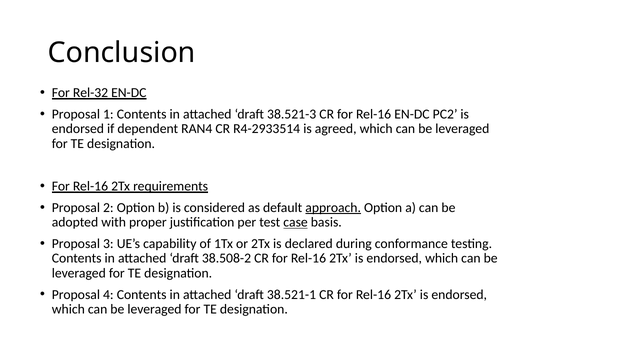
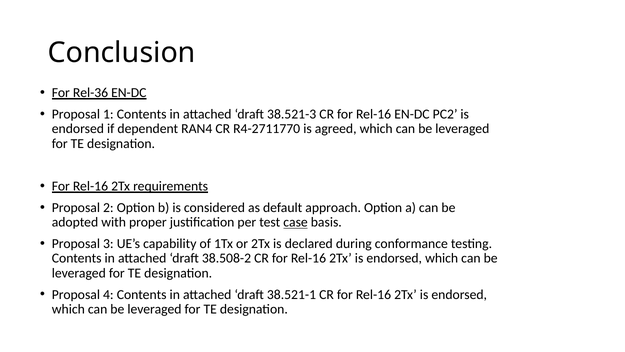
Rel-32: Rel-32 -> Rel-36 (91, 93)
R4-2933514: R4-2933514 -> R4-2711770 (267, 129)
approach underline: present -> none (333, 207)
